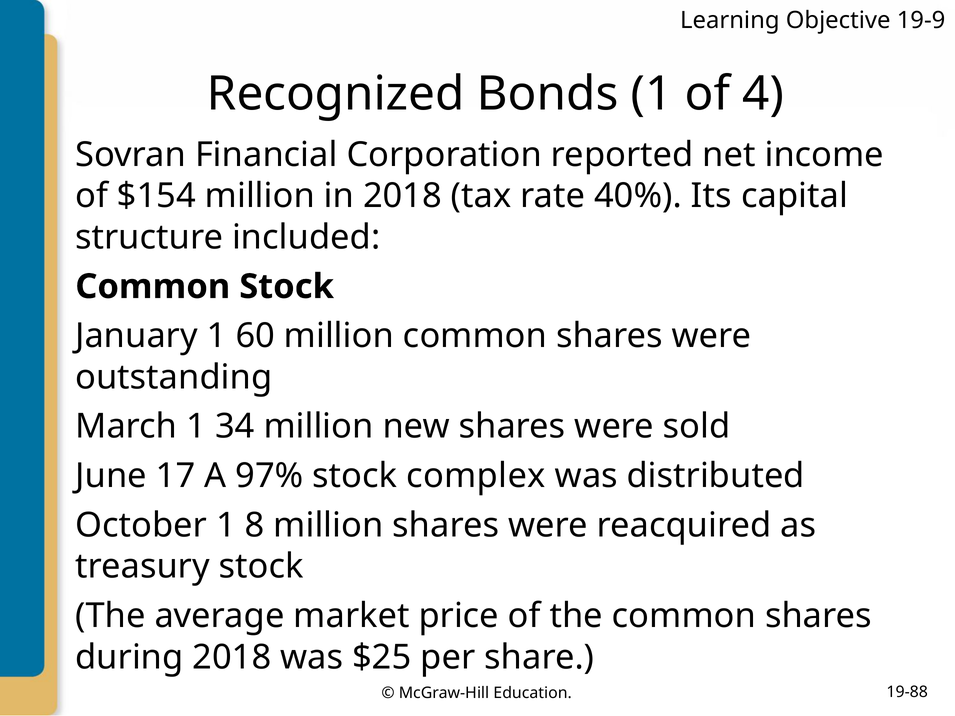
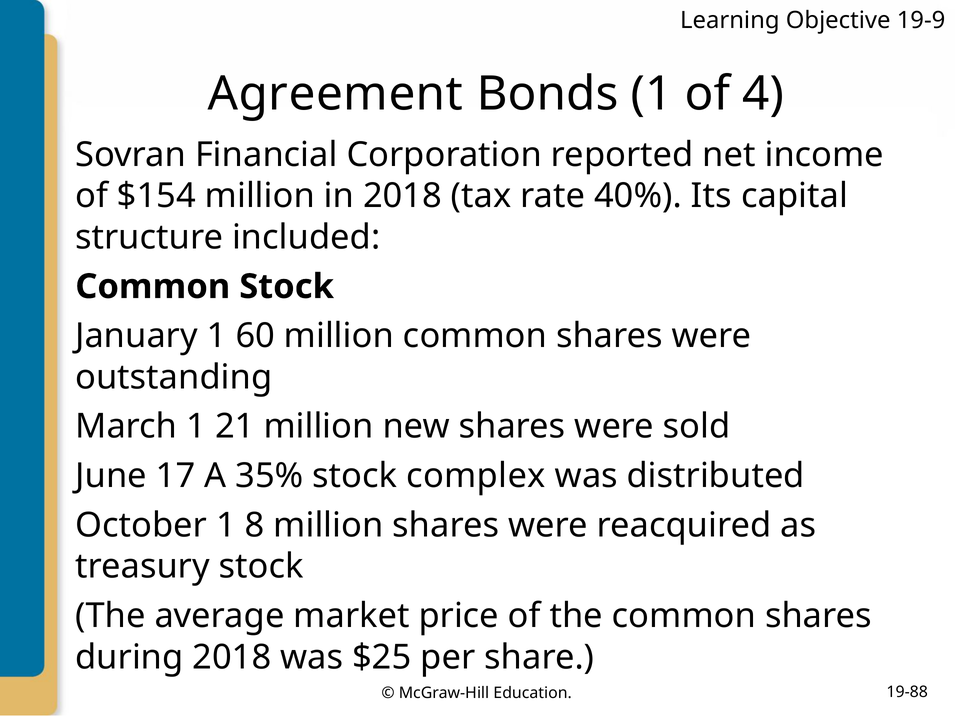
Recognized: Recognized -> Agreement (335, 94)
34: 34 -> 21 (235, 427)
97%: 97% -> 35% (269, 476)
